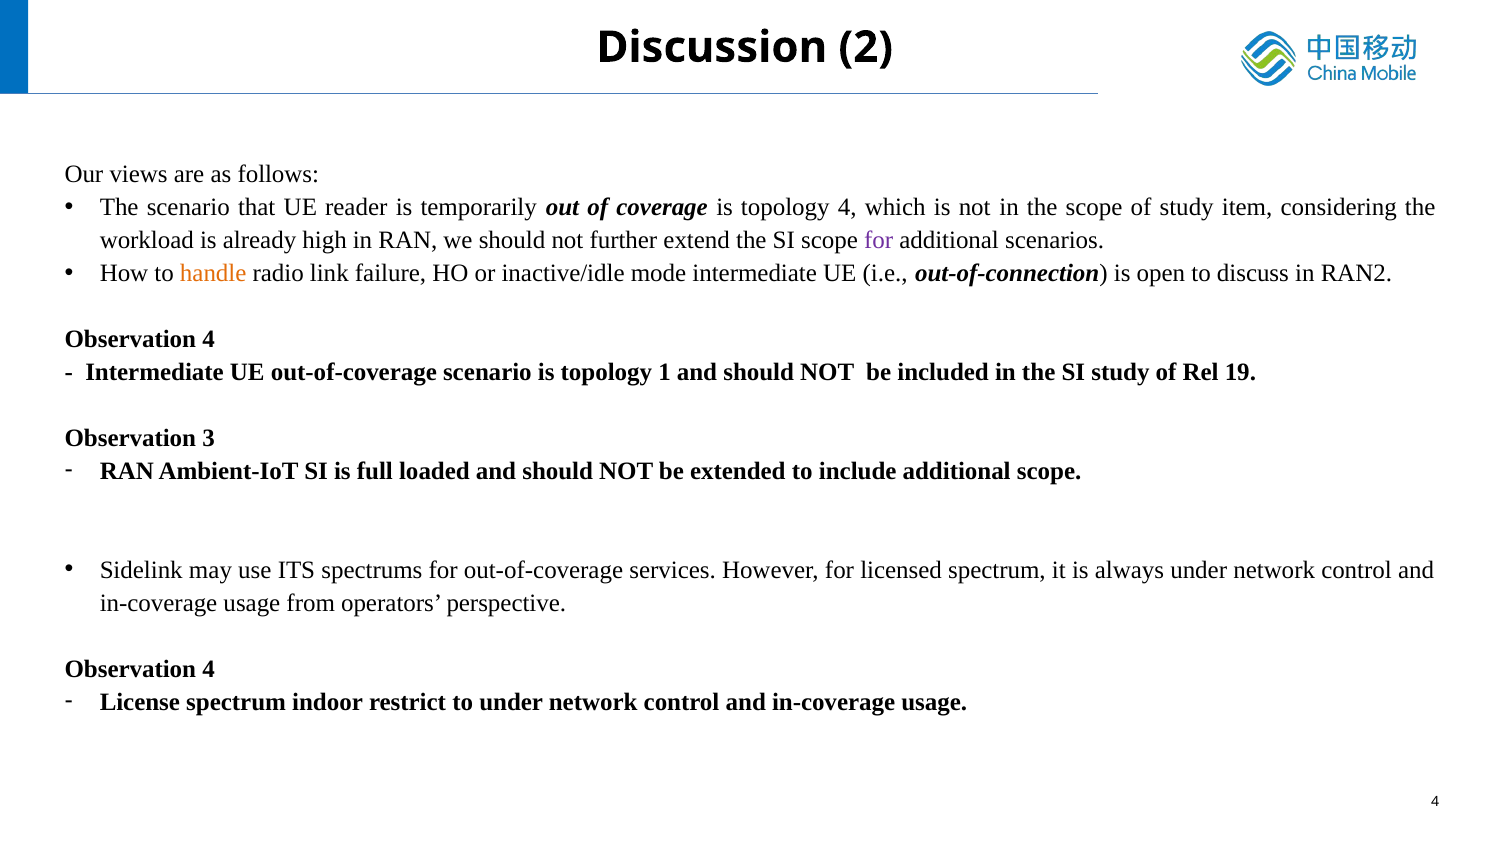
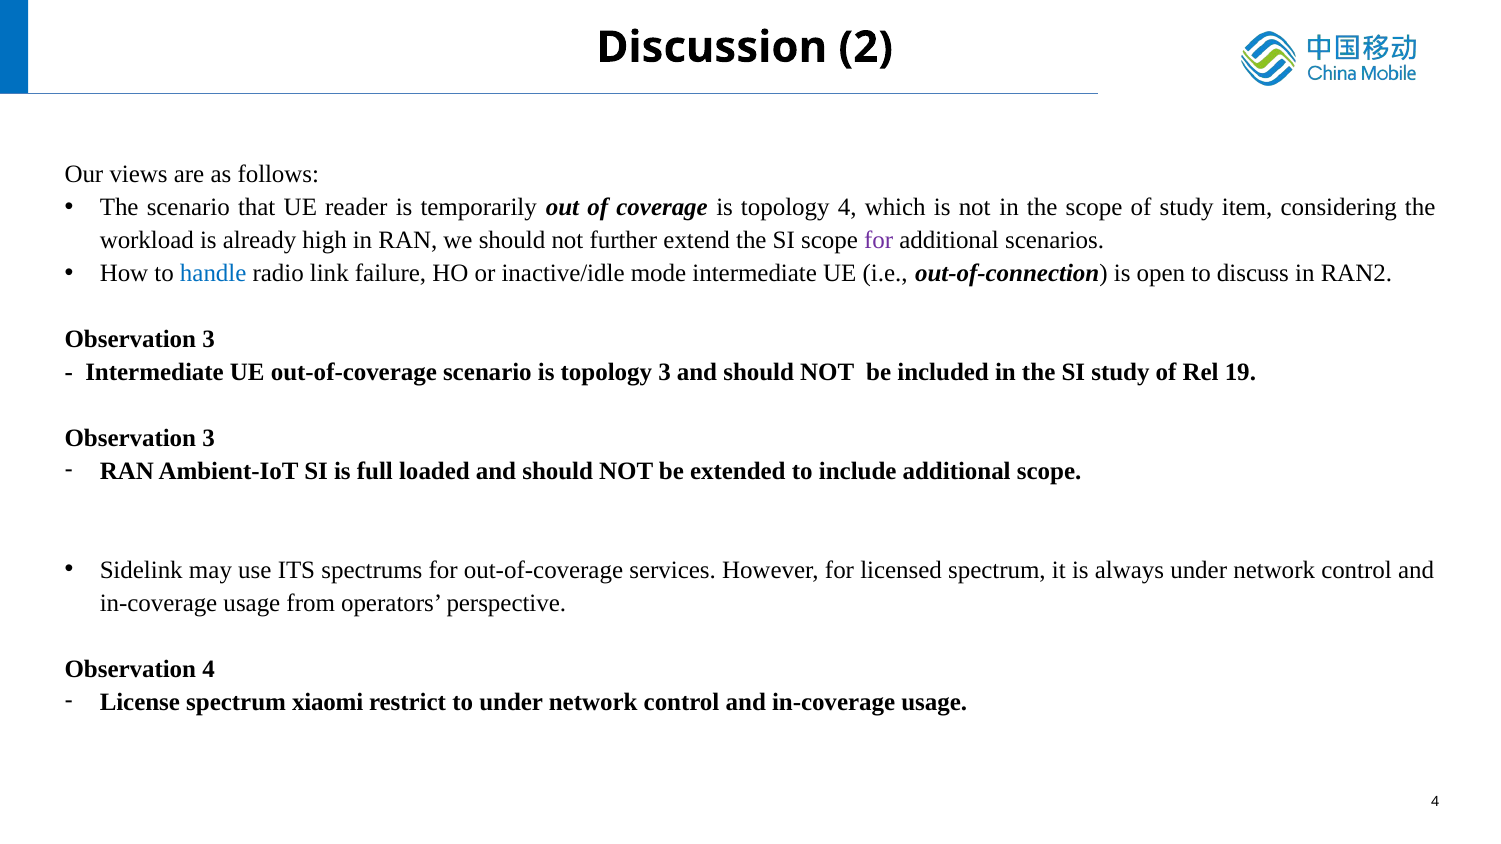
handle colour: orange -> blue (213, 273)
4: 4 -> 3 (209, 339)
topology 1: 1 -> 3 (665, 372)
indoor: indoor -> xiaomi (328, 702)
